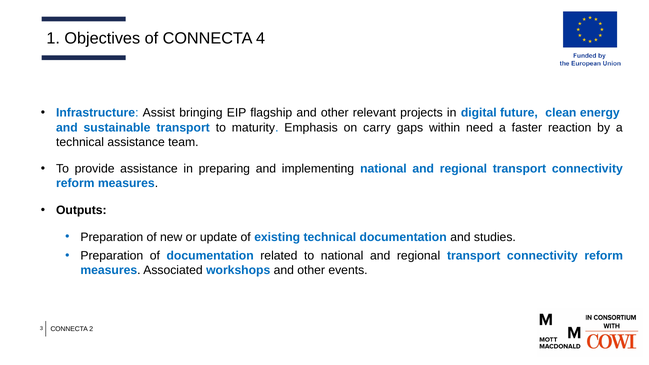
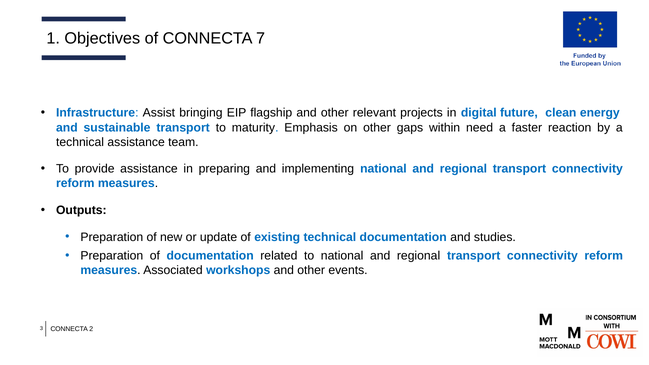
4: 4 -> 7 (261, 38)
on carry: carry -> other (377, 128)
